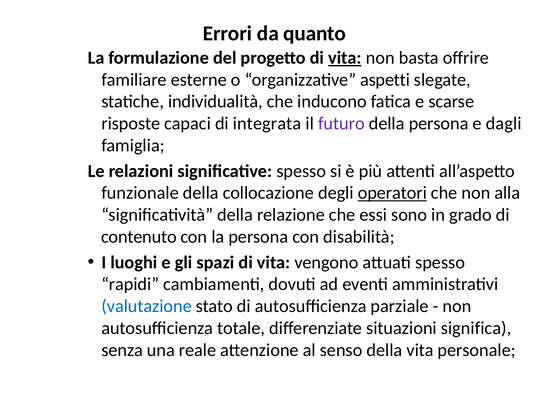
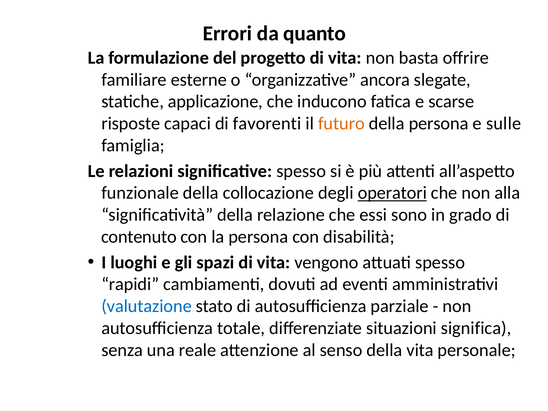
vita underline: present -> none (345, 58)
aspetti: aspetti -> ancora (385, 80)
individualità: individualità -> applicazione (215, 102)
integrata: integrata -> favorenti (267, 124)
futuro colour: purple -> orange (341, 124)
dagli: dagli -> sulle (504, 124)
